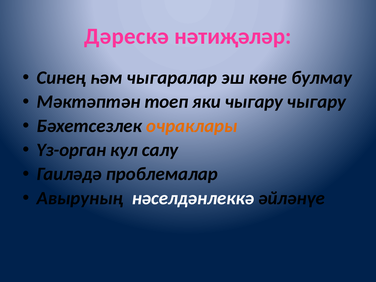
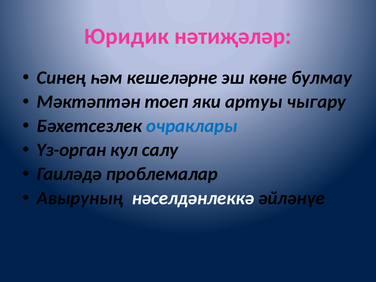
Дәрескә: Дәрескә -> Юридик (127, 36)
чыгаралар: чыгаралар -> кешеләрне (172, 78)
яки чыгару: чыгару -> артуы (254, 102)
очраклары colour: orange -> blue (192, 126)
